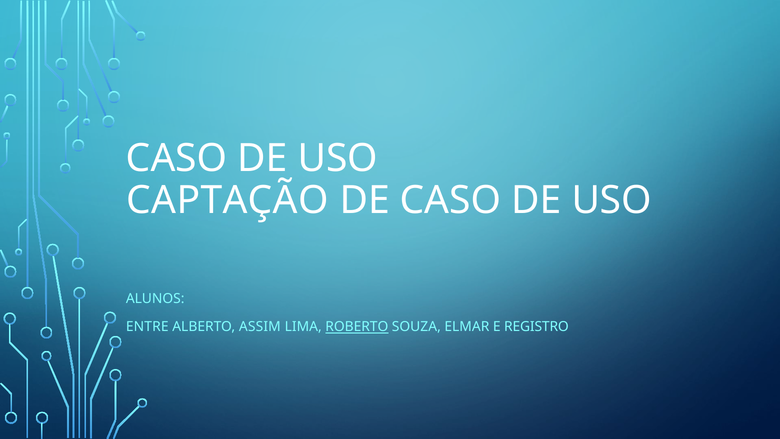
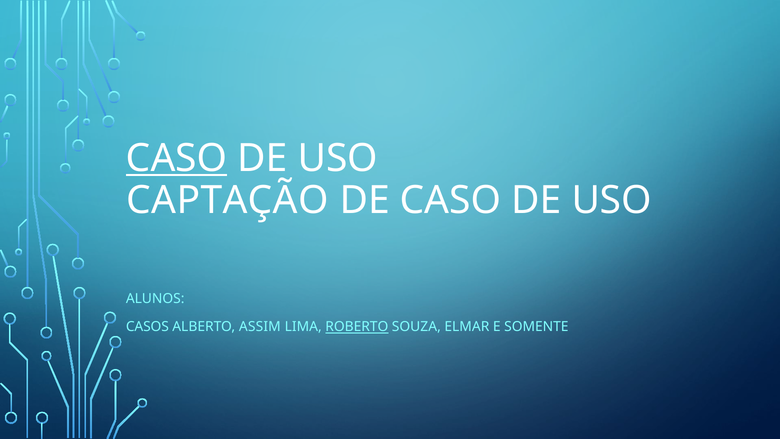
CASO underline: none -> present (177, 158)
ENTRE: ENTRE -> CASOS (147, 327)
REGISTRO: REGISTRO -> SOMENTE (536, 327)
